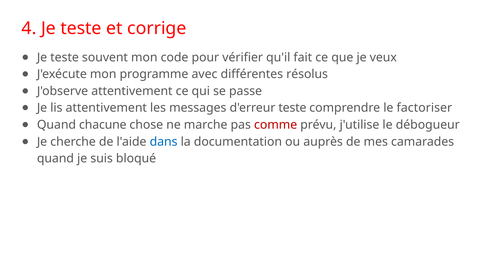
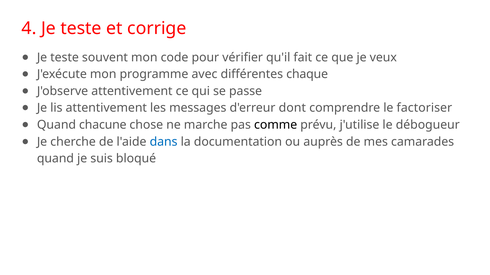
résolus: résolus -> chaque (307, 74)
d'erreur teste: teste -> dont (292, 108)
comme colour: red -> black (276, 125)
